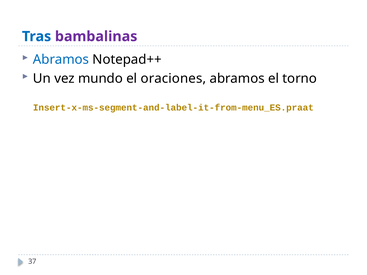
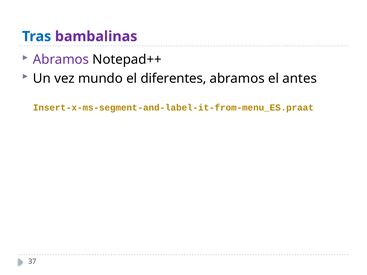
Abramos colour: blue -> purple (61, 60)
oraciones: oraciones -> diferentes (173, 79)
torno: torno -> antes (300, 79)
